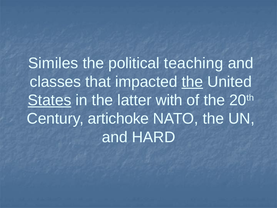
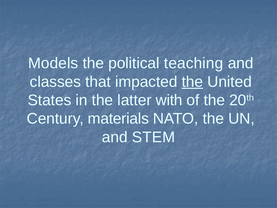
Similes: Similes -> Models (53, 63)
States underline: present -> none (50, 100)
artichoke: artichoke -> materials (118, 119)
HARD: HARD -> STEM (154, 137)
